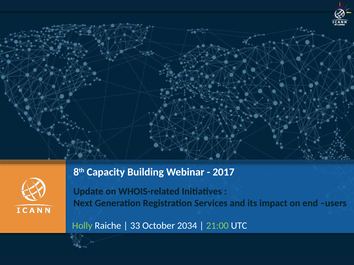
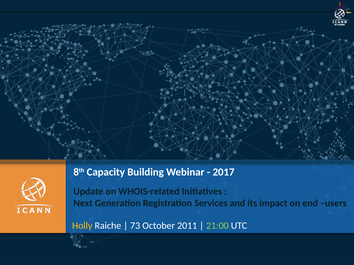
Holly colour: light green -> yellow (82, 226)
33: 33 -> 73 (135, 226)
2034: 2034 -> 2011 (187, 226)
